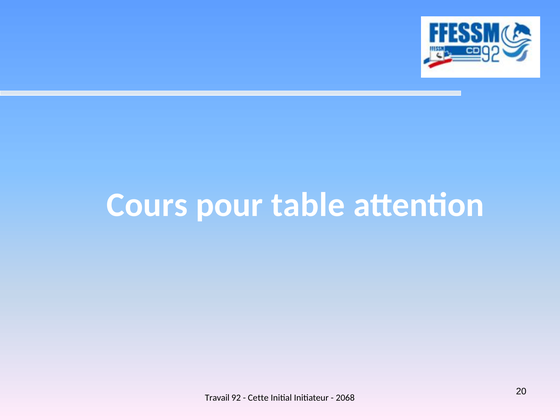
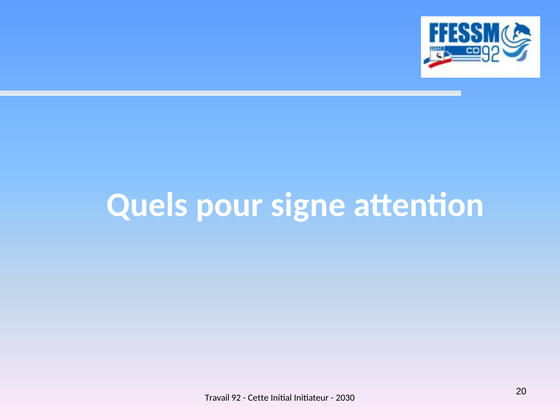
Cours: Cours -> Quels (147, 205)
table: table -> signe (308, 205)
2068: 2068 -> 2030 (345, 398)
